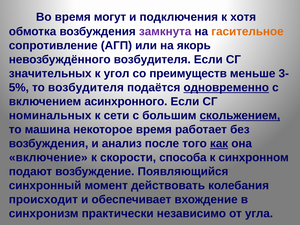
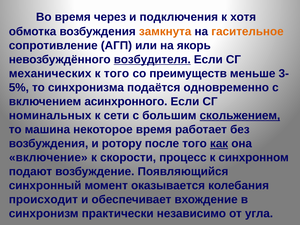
могут: могут -> через (110, 17)
замкнута colour: purple -> orange (165, 31)
возбудителя underline: none -> present (152, 60)
значительных: значительных -> механических (50, 74)
к угол: угол -> того (117, 74)
то возбудителя: возбудителя -> синхронизма (86, 88)
одновременно underline: present -> none (226, 88)
анализ: анализ -> ротору (122, 144)
способа: способа -> процесс (183, 158)
действовать: действовать -> оказывается (168, 186)
